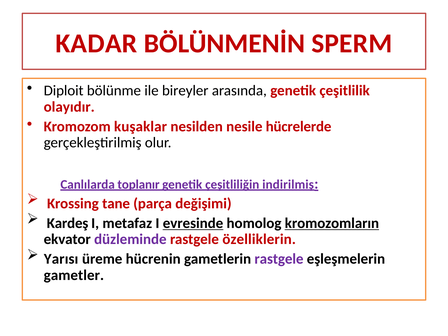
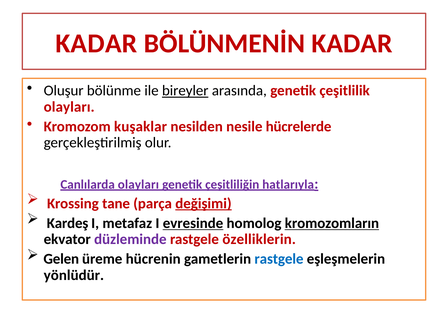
BÖLÜNMENİN SPERM: SPERM -> KADAR (352, 43)
Diploit: Diploit -> Oluşur (64, 91)
bireyler underline: none -> present (185, 91)
olayıdır: olayıdır -> olayları (69, 107)
Canlılarda toplanır: toplanır -> olayları (138, 184)
indirilmiş: indirilmiş -> hatlarıyla (288, 184)
değişimi underline: none -> present (203, 203)
Yarısı: Yarısı -> Gelen (61, 259)
rastgele colour: purple -> blue (279, 259)
gametler: gametler -> yönlüdür (74, 275)
